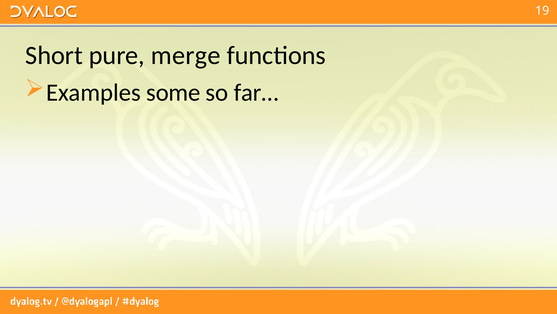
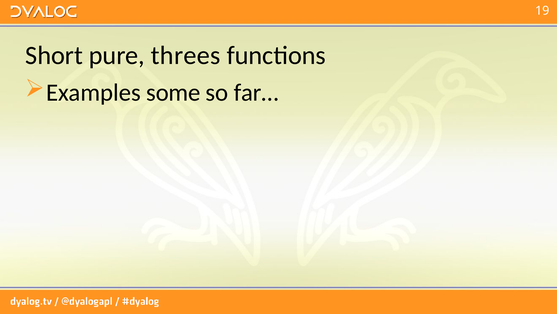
merge: merge -> threes (186, 55)
